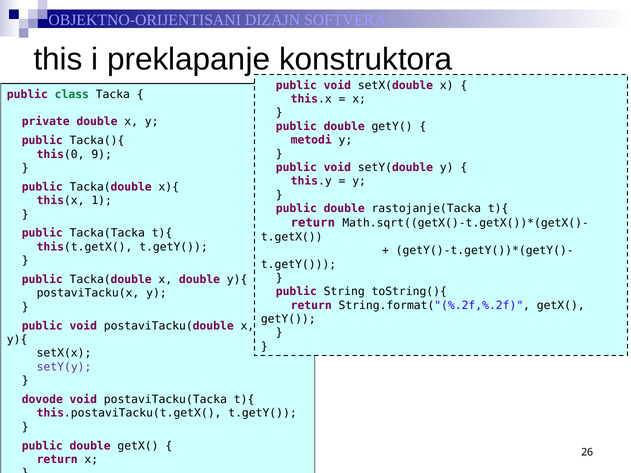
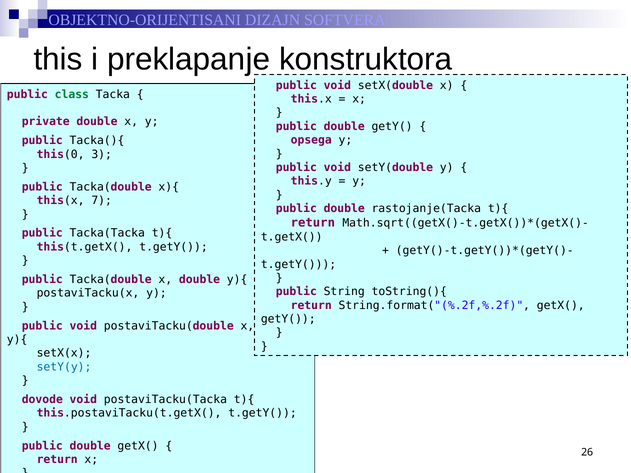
metodi: metodi -> opsega (311, 140)
9: 9 -> 3 (102, 154)
1: 1 -> 7 (102, 201)
setY(y colour: purple -> blue (64, 367)
